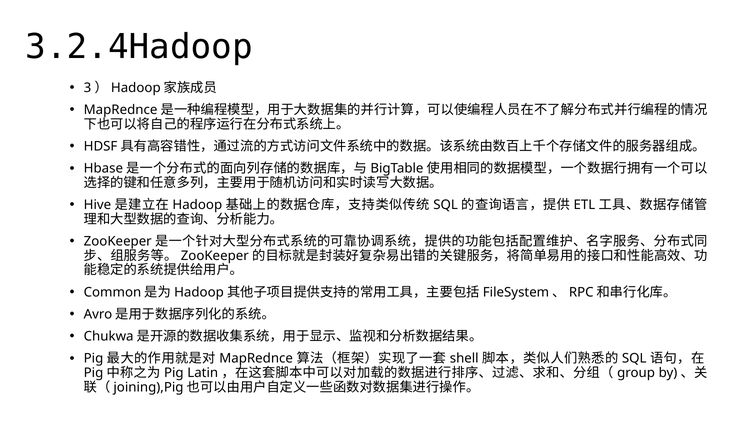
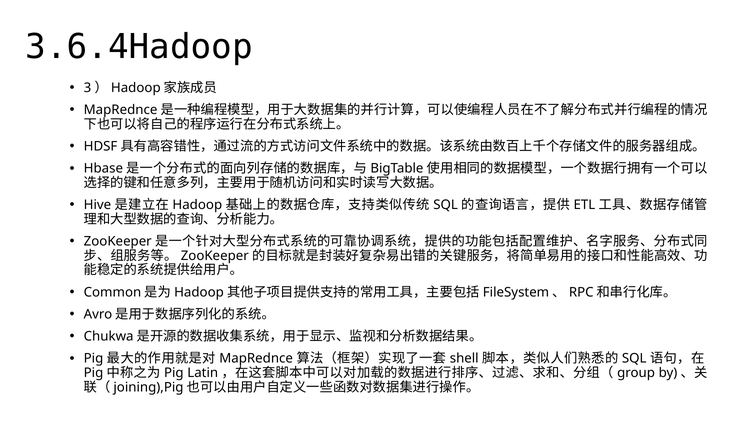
3.2.4Hadoop: 3.2.4Hadoop -> 3.6.4Hadoop (139, 47)
